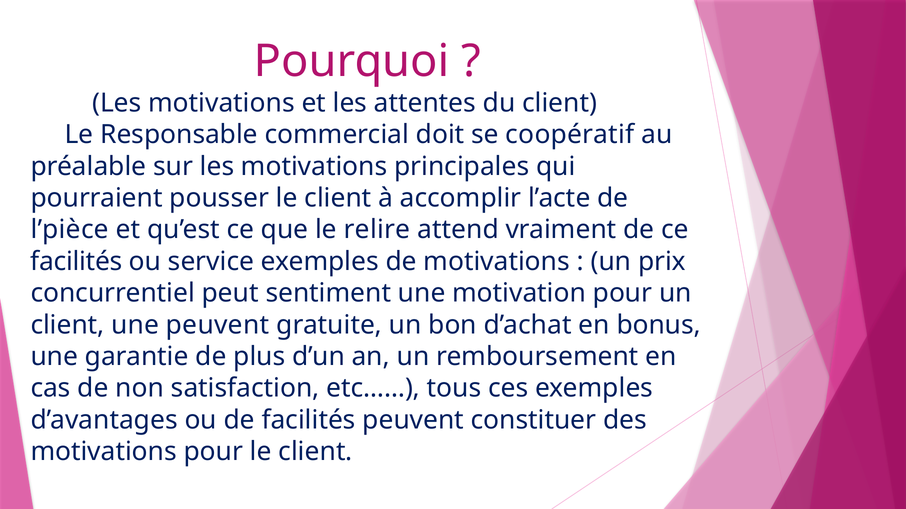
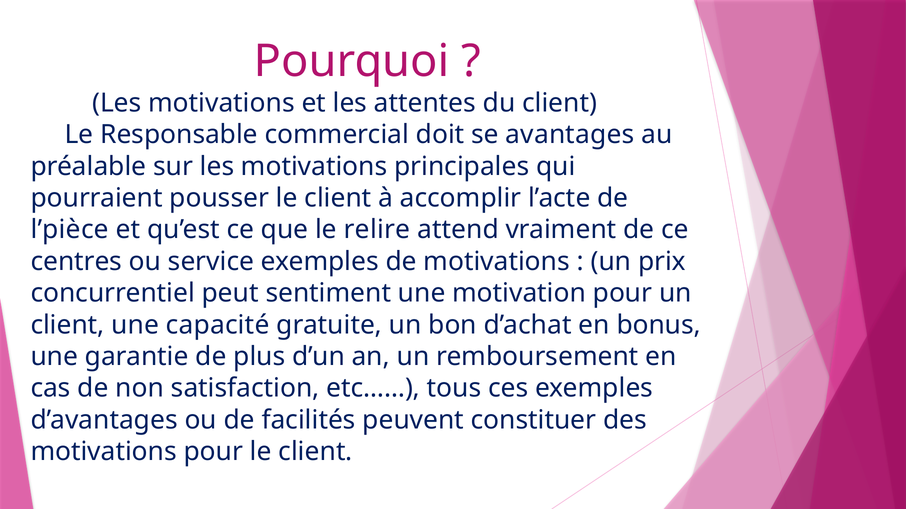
coopératif: coopératif -> avantages (570, 135)
facilités: facilités -> centres (76, 262)
une peuvent: peuvent -> capacité (218, 325)
